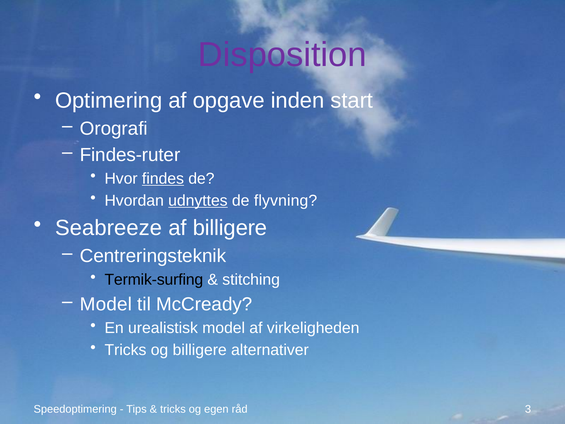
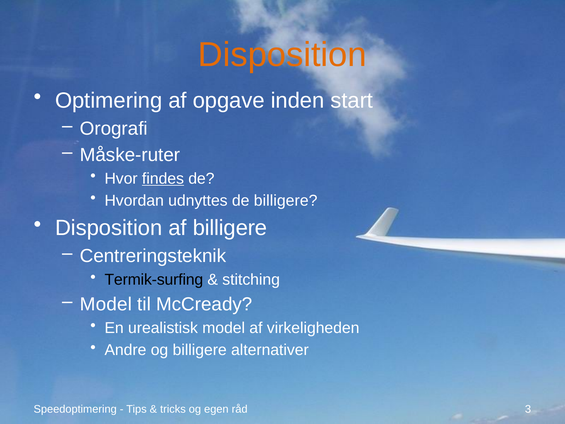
Disposition colour: purple -> orange (282, 55)
Findes-ruter: Findes-ruter -> Måske-ruter (130, 155)
udnyttes underline: present -> none (198, 200)
de flyvning: flyvning -> billigere (286, 200)
Seabreeze: Seabreeze -> Disposition (109, 228)
Tricks: Tricks -> Andre (125, 350)
